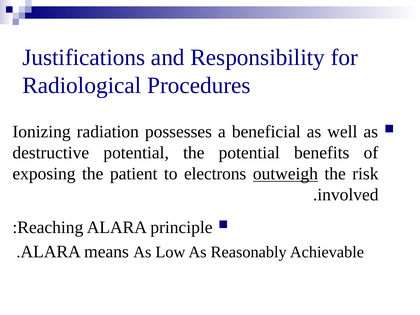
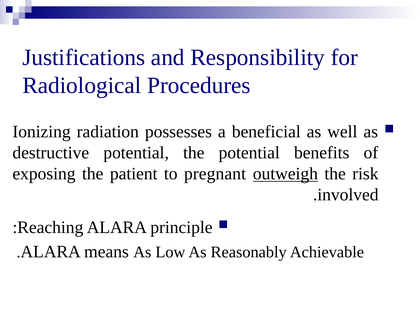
electrons: electrons -> pregnant (215, 174)
